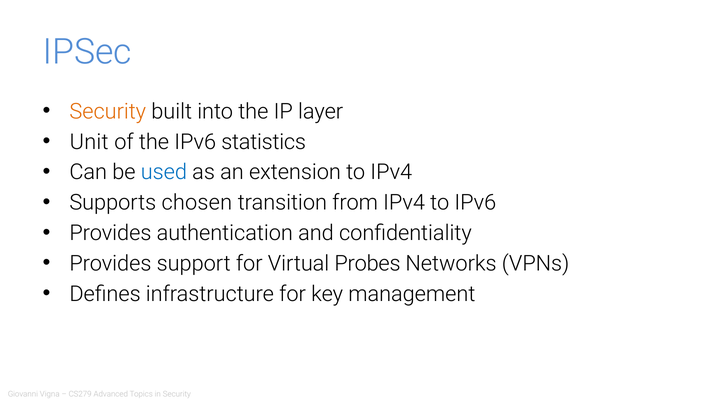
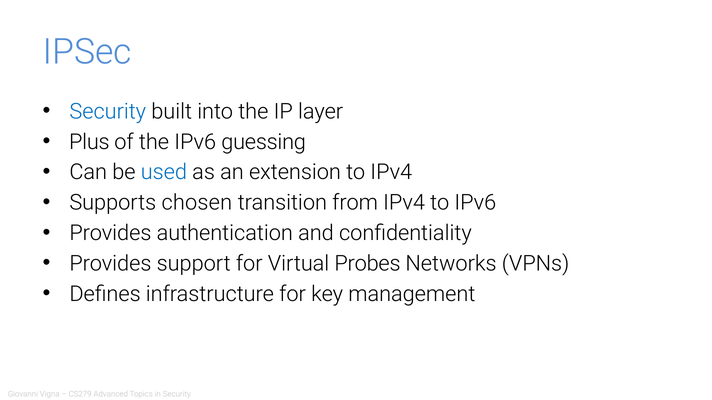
Security colour: orange -> blue (108, 112)
Unit: Unit -> Plus (89, 142)
statistics: statistics -> guessing (264, 142)
